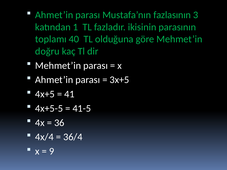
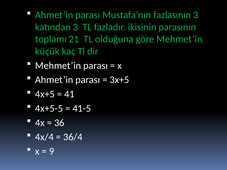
katından 1: 1 -> 3 (76, 27)
40: 40 -> 21 (74, 39)
doğru: doğru -> küçük (47, 51)
